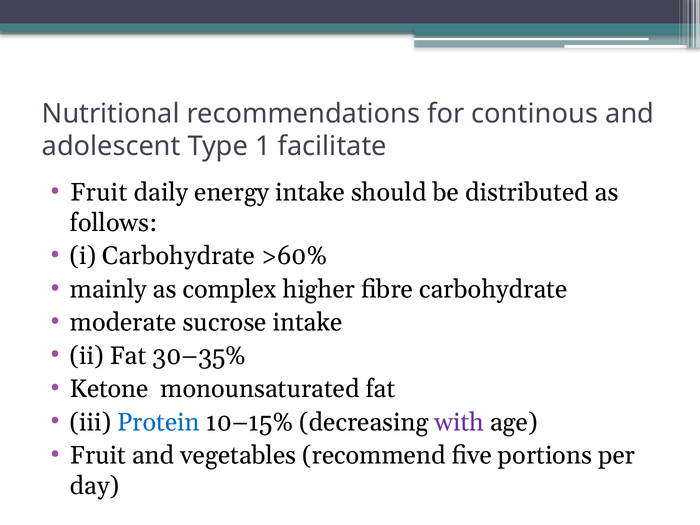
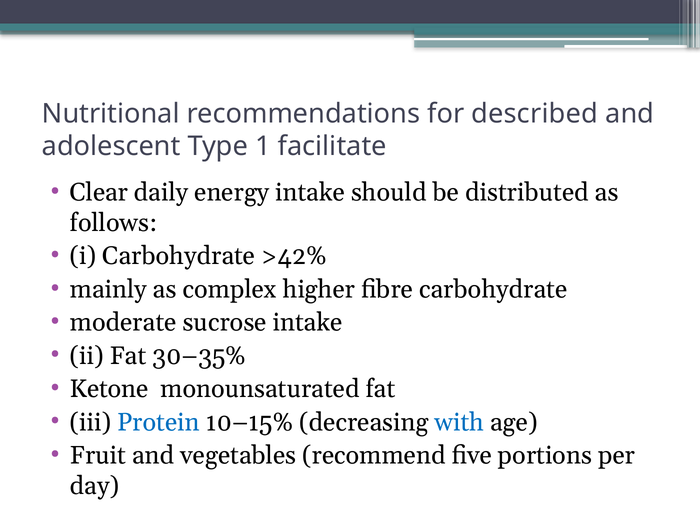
continous: continous -> described (535, 114)
Fruit: Fruit -> Clear (99, 193)
>60%: >60% -> >42% (294, 256)
with colour: purple -> blue (459, 422)
